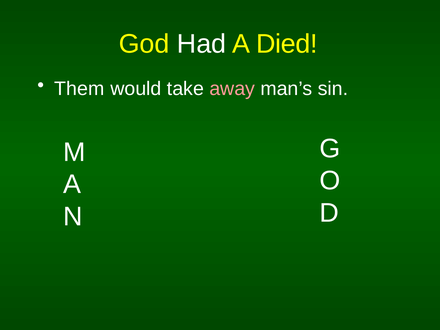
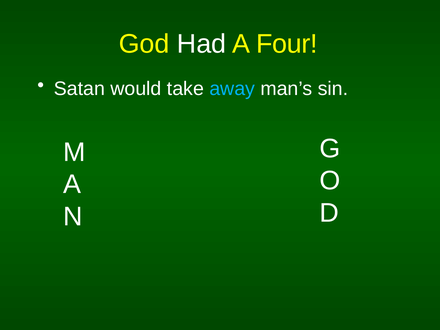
Died: Died -> Four (287, 44)
Them: Them -> Satan (79, 89)
away colour: pink -> light blue (232, 89)
